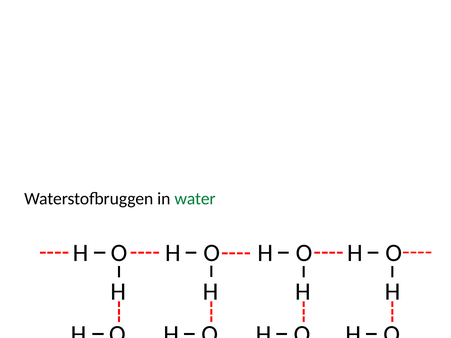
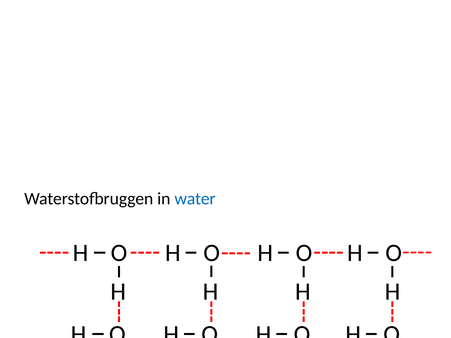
water colour: green -> blue (195, 199)
